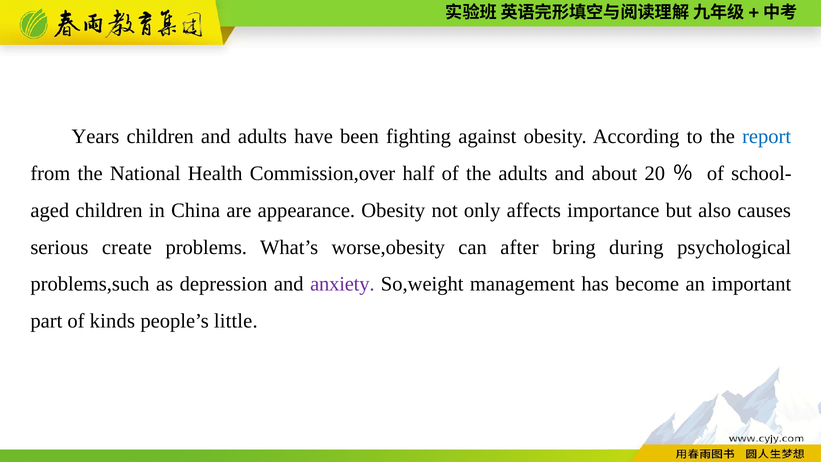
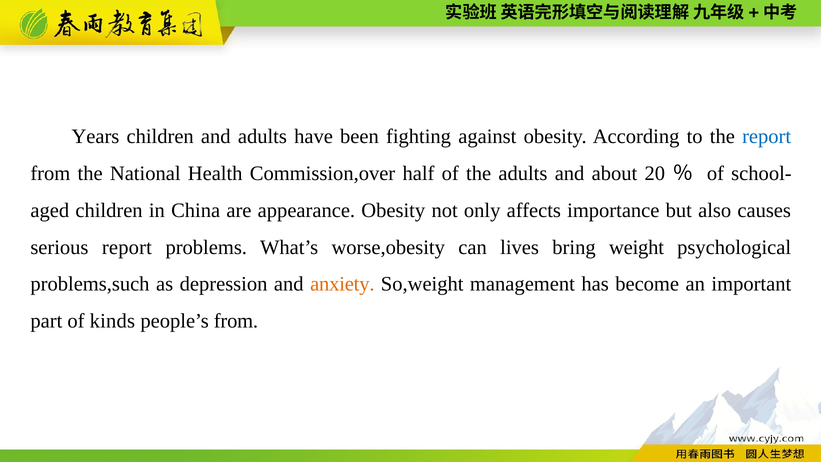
serious create: create -> report (127, 247)
after: after -> lives (520, 247)
during: during -> weight (637, 247)
anxiety colour: purple -> orange (342, 284)
people’s little: little -> from (236, 321)
